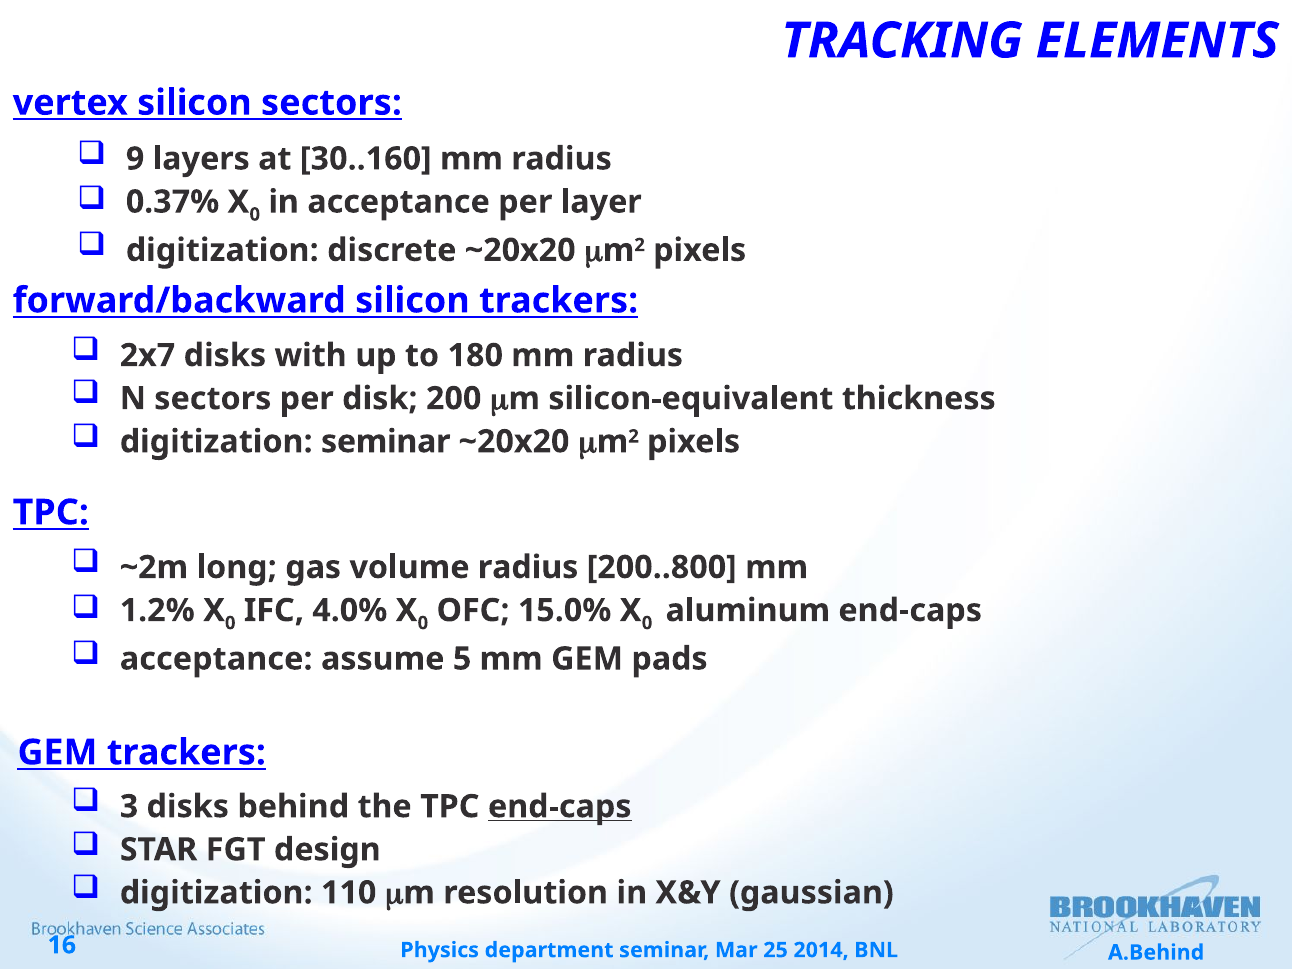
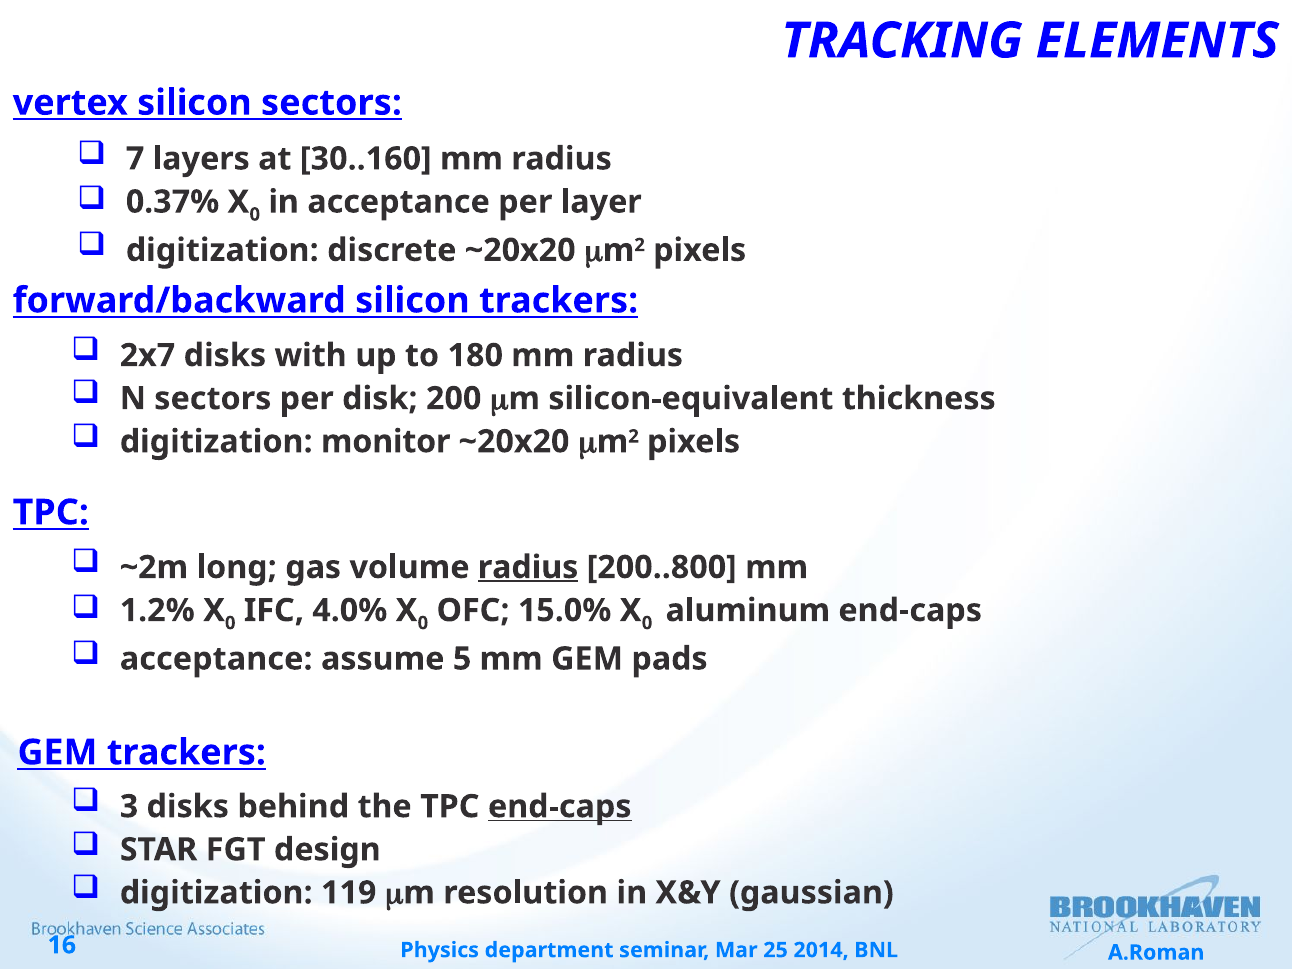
9: 9 -> 7 (135, 159)
digitization seminar: seminar -> monitor (386, 442)
radius underline: none -> present (528, 567)
110: 110 -> 119 (349, 893)
A.Behind: A.Behind -> A.Roman (1156, 953)
